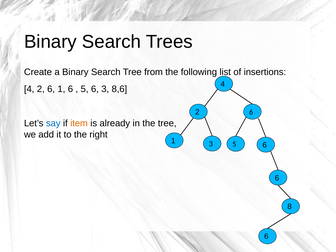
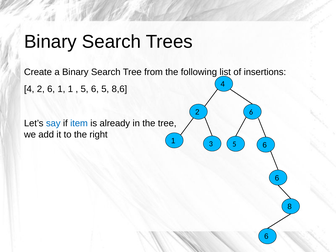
1 6: 6 -> 1 (70, 89)
6 3: 3 -> 5 (105, 89)
item colour: orange -> blue (79, 123)
